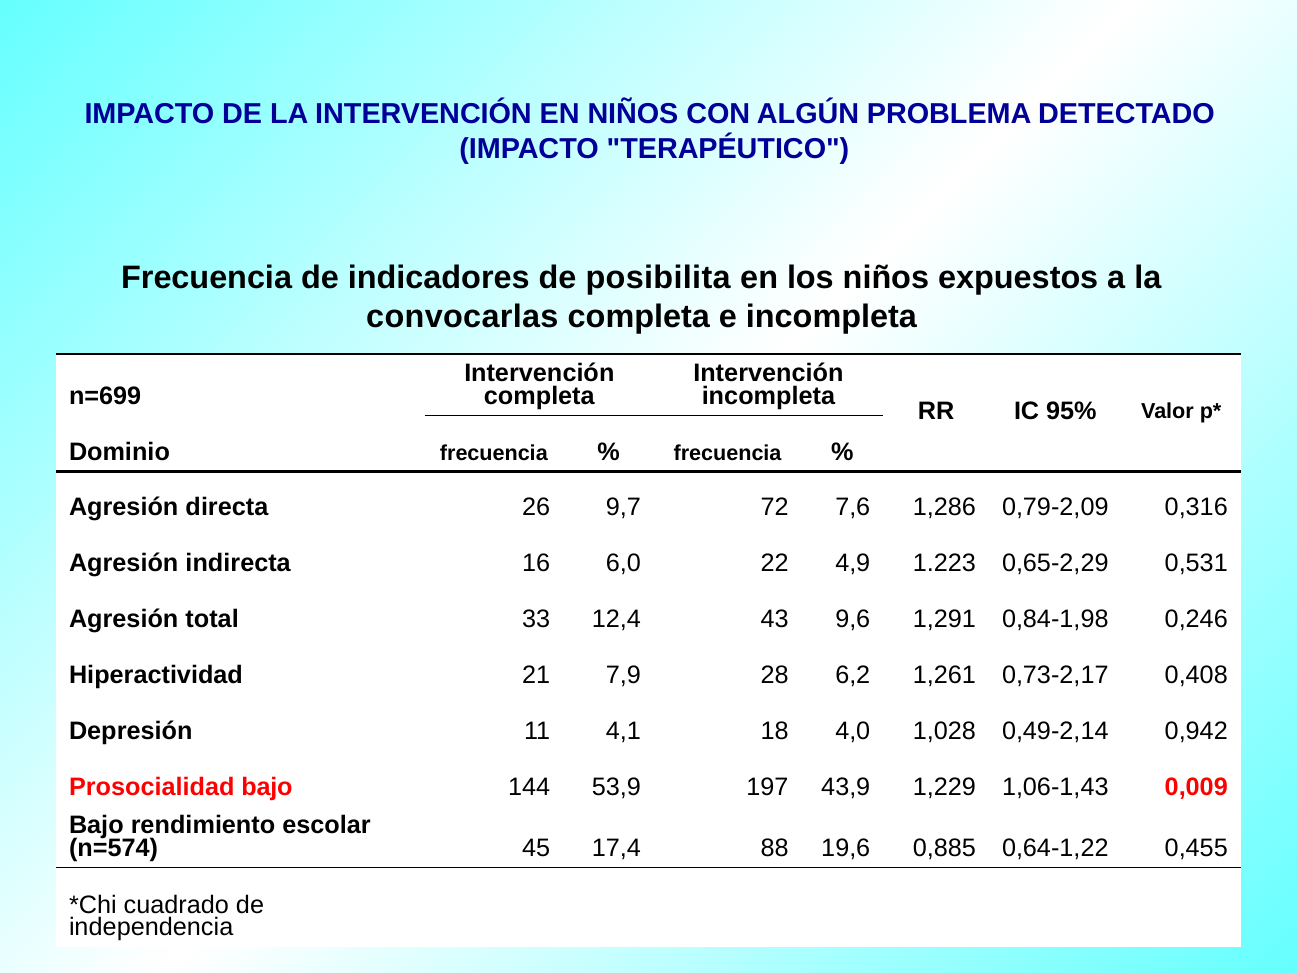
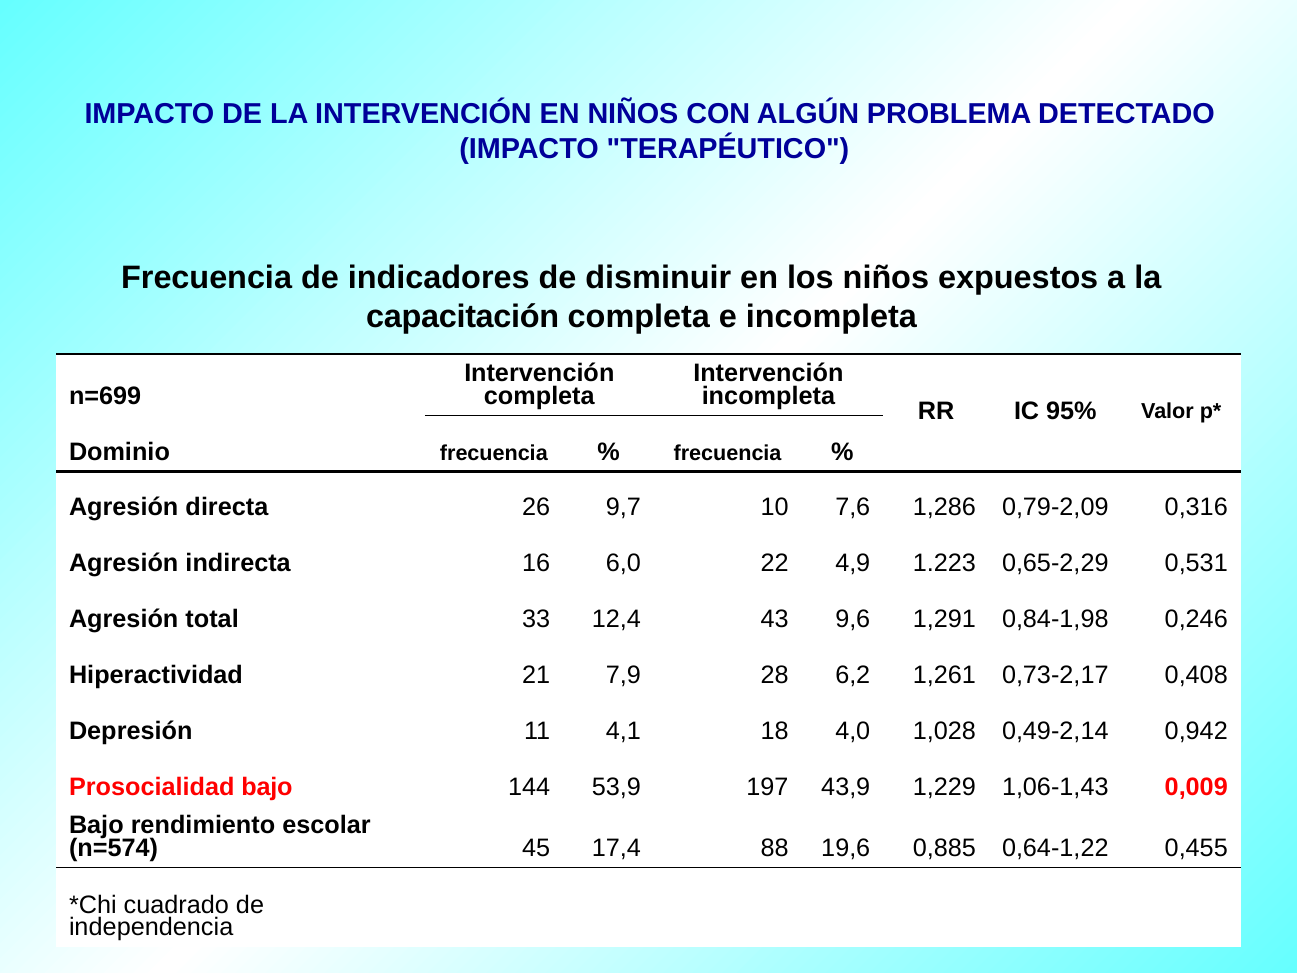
posibilita: posibilita -> disminuir (658, 278)
convocarlas: convocarlas -> capacitación (463, 316)
72: 72 -> 10 (775, 507)
